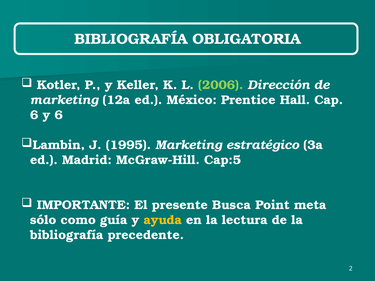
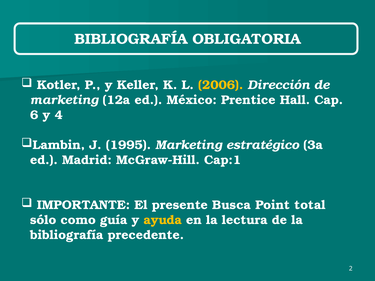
2006 colour: light green -> yellow (221, 85)
y 6: 6 -> 4 (59, 115)
Cap:5: Cap:5 -> Cap:1 (223, 160)
meta: meta -> total (310, 205)
